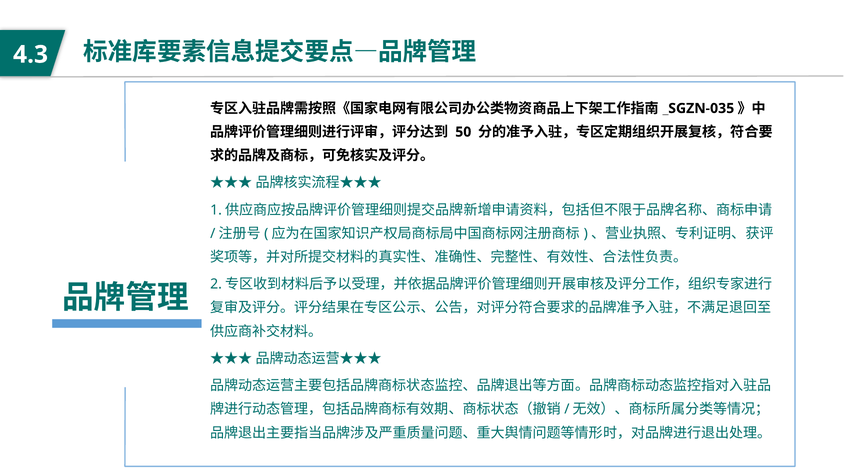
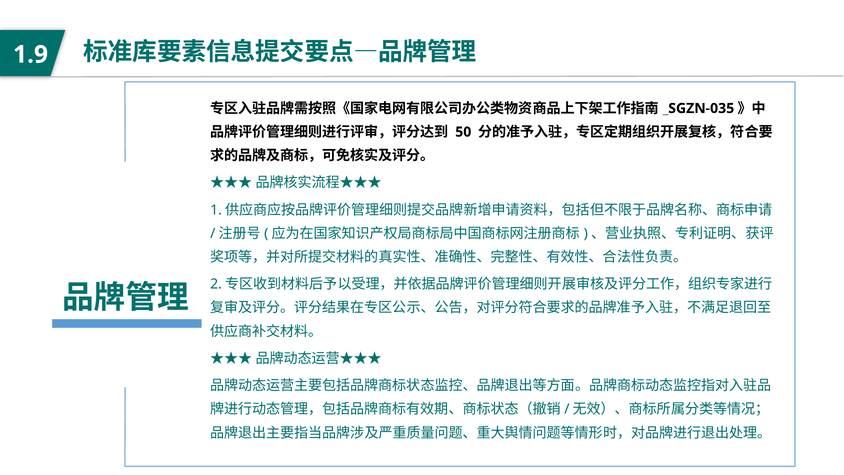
4.3: 4.3 -> 1.9 (31, 55)
